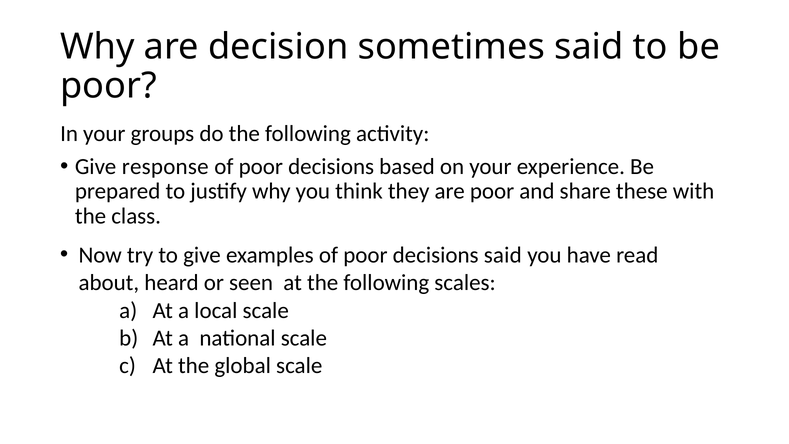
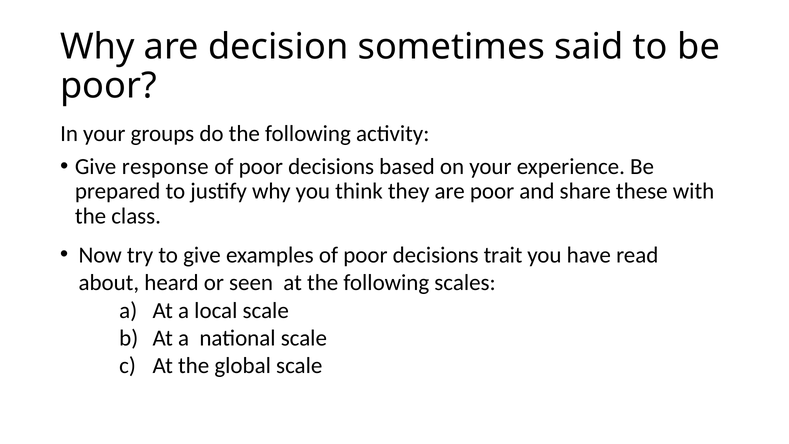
decisions said: said -> trait (503, 255)
